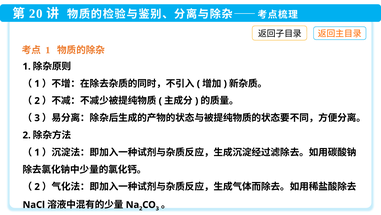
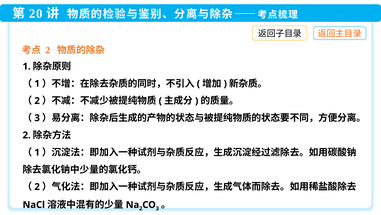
1: 1 -> 2 (48, 50)
